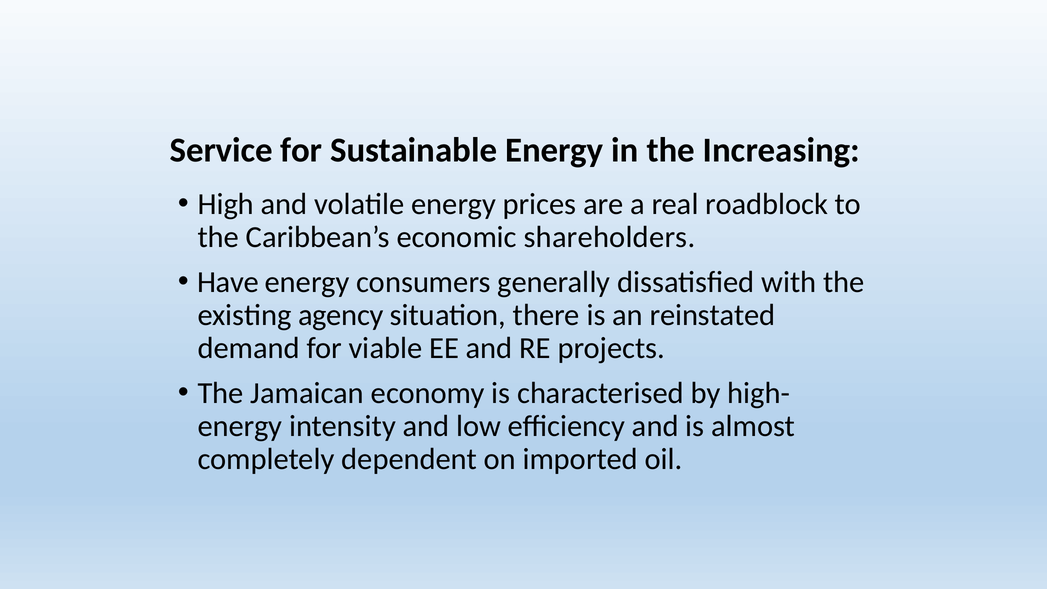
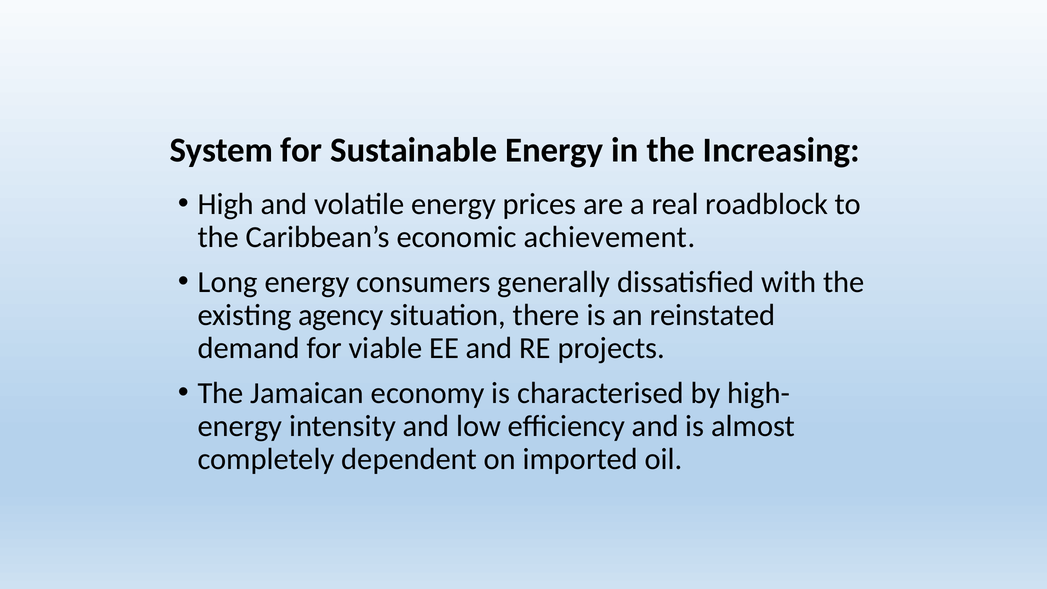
Service: Service -> System (221, 150)
shareholders: shareholders -> achievement (609, 237)
Have: Have -> Long (228, 282)
